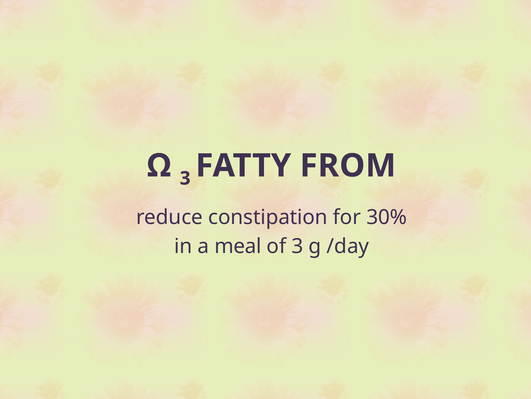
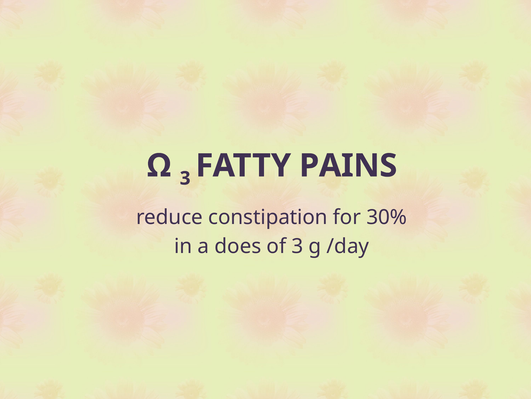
FROM: FROM -> PAINS (348, 165)
meal: meal -> does (238, 246)
